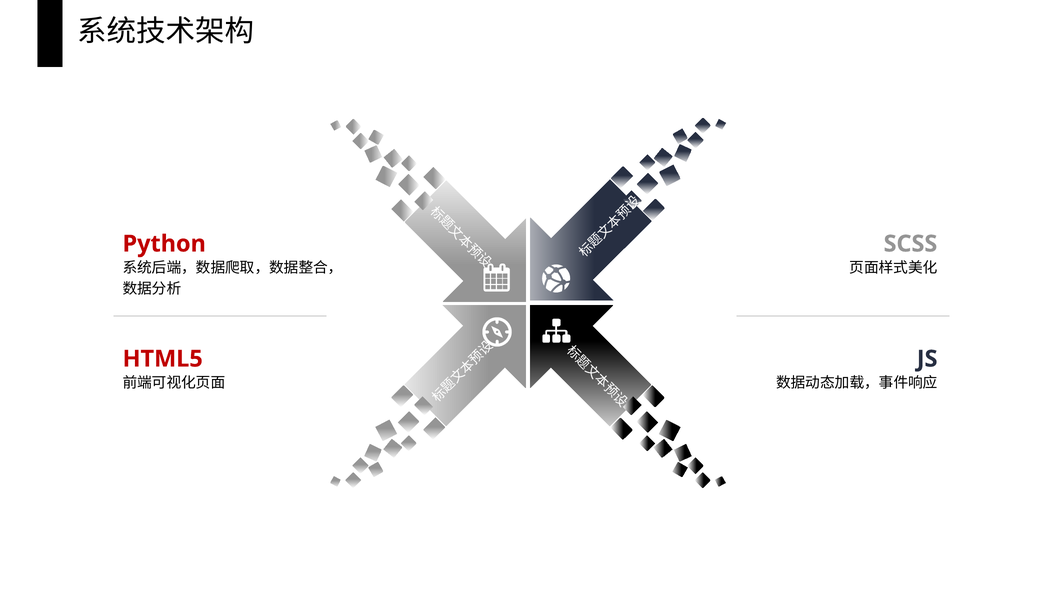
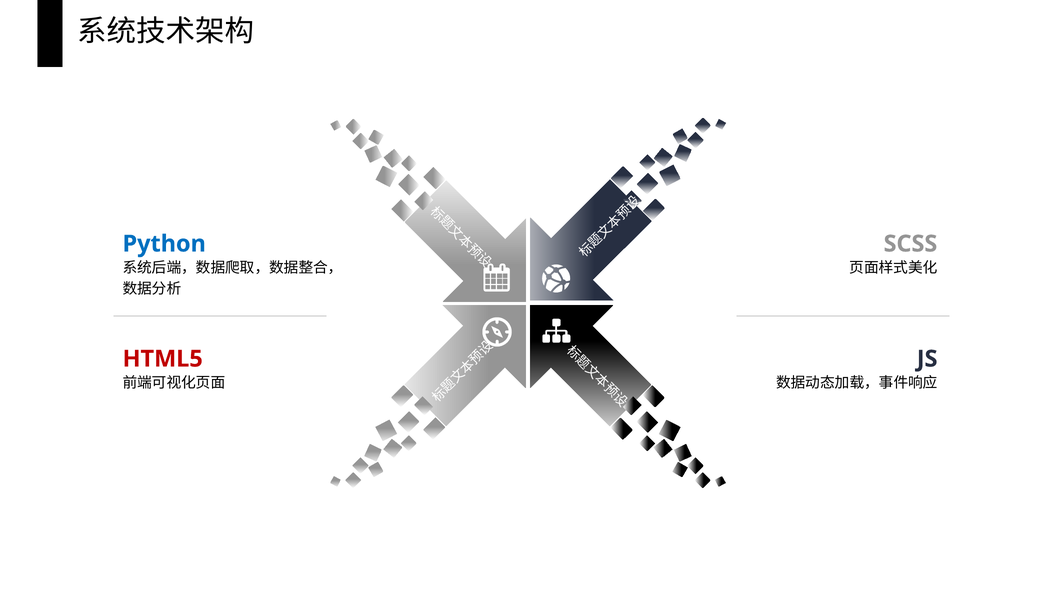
Python colour: red -> blue (164, 244)
